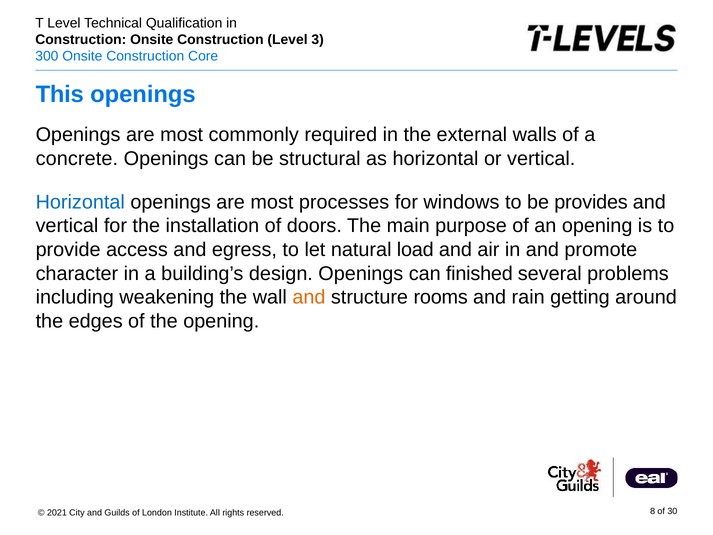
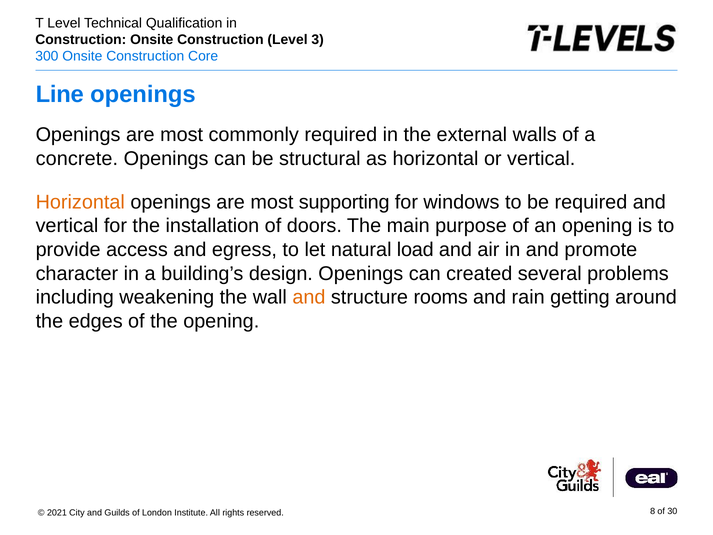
This: This -> Line (60, 95)
Horizontal colour: blue -> orange (80, 202)
processes: processes -> supporting (344, 202)
be provides: provides -> required (591, 202)
finished: finished -> created (479, 273)
